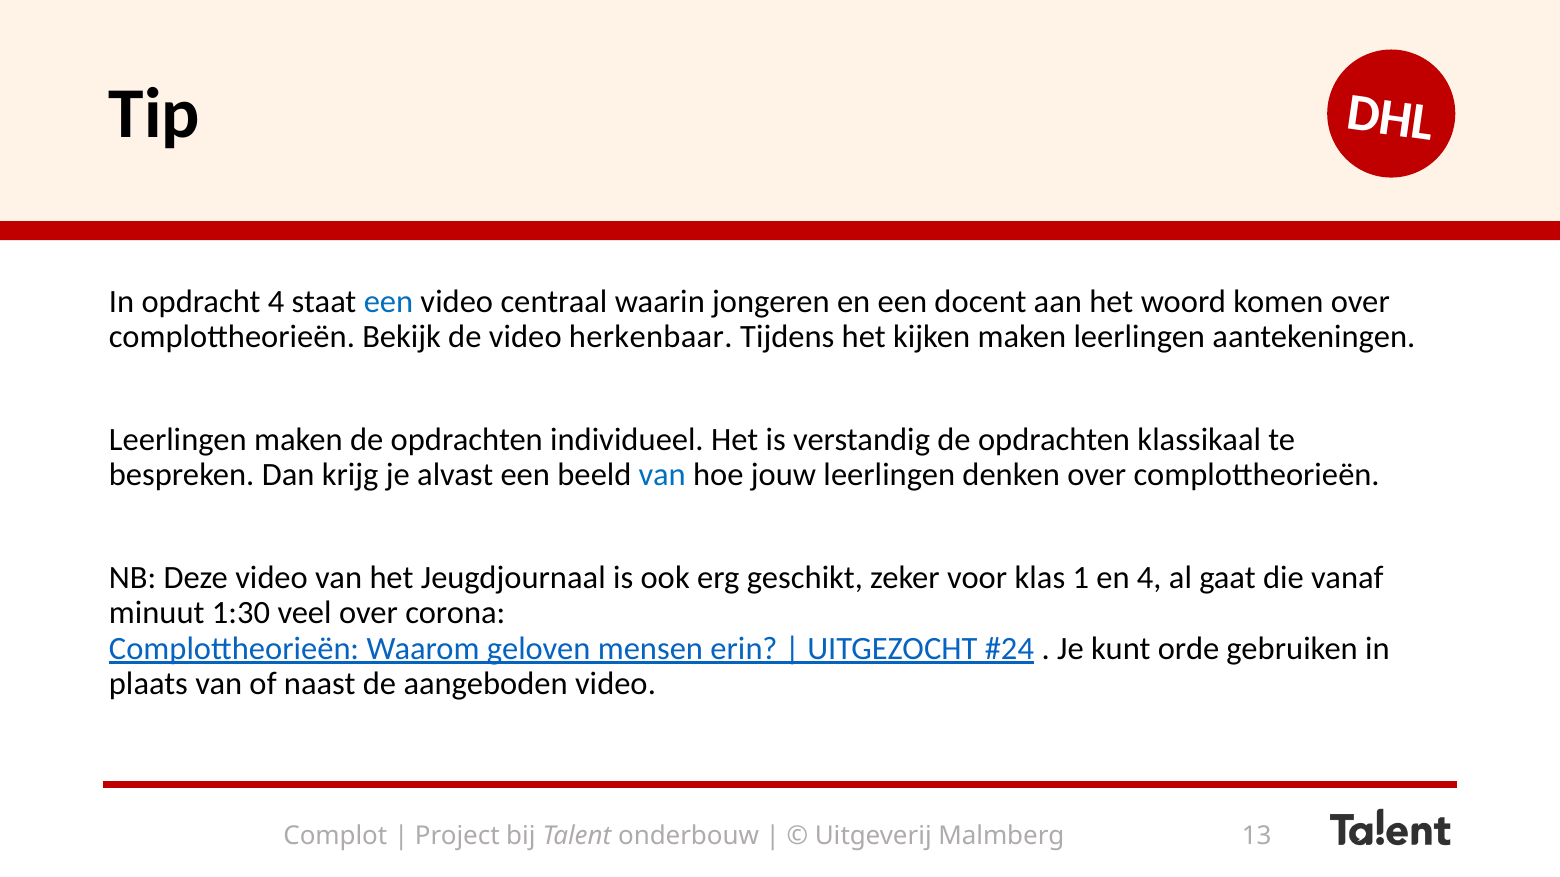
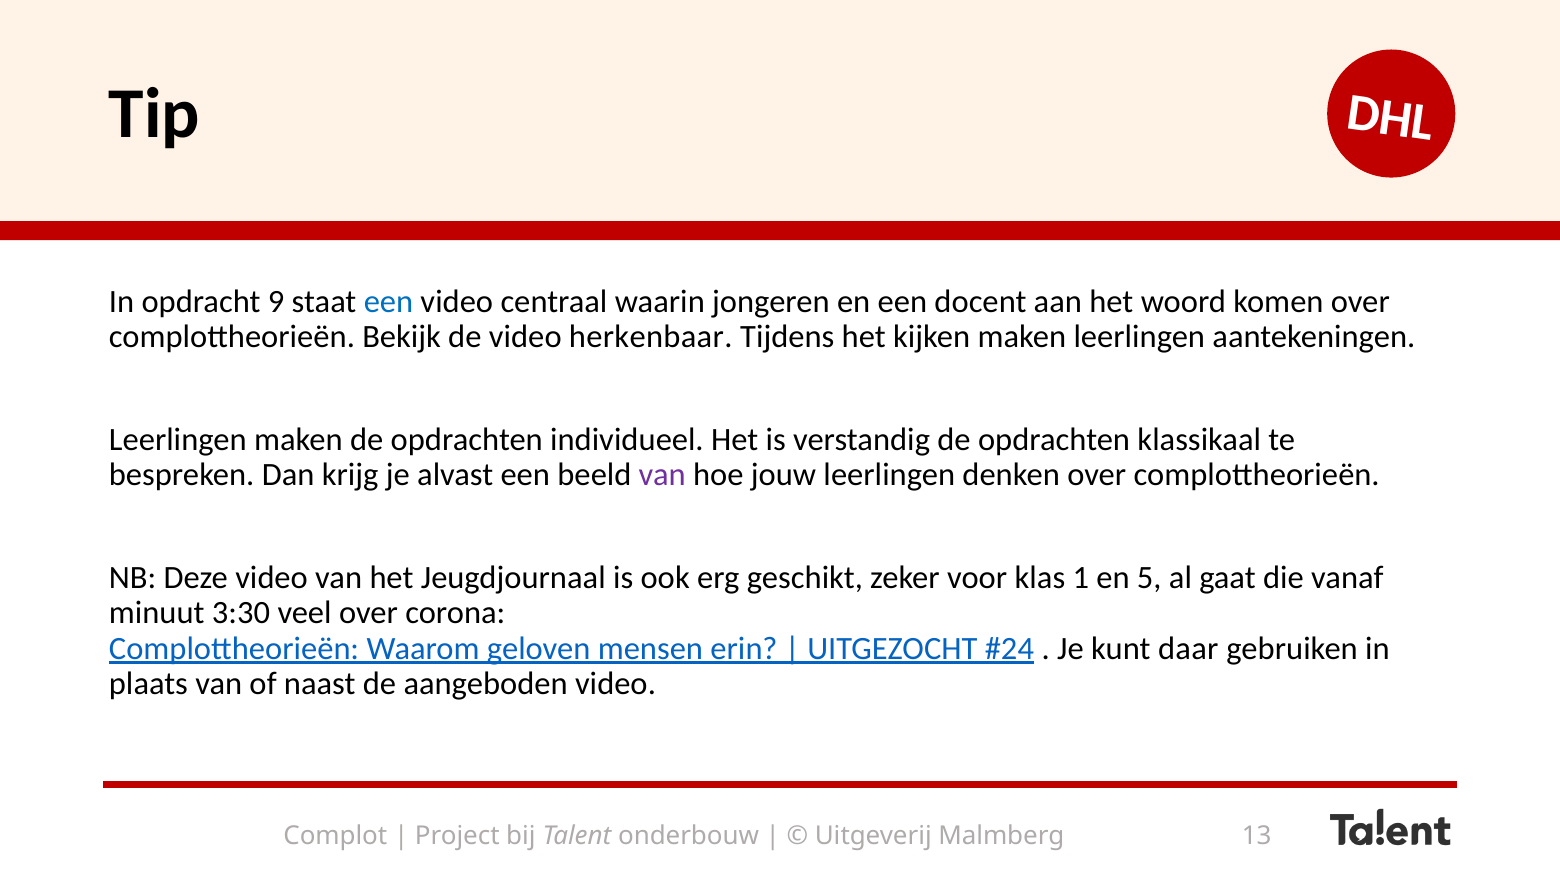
opdracht 4: 4 -> 9 (276, 302)
van colour: blue -> purple (662, 475)
en 4: 4 -> 5 (1149, 578)
1:30: 1:30 -> 3:30 (241, 613)
orde: orde -> daar (1188, 649)
